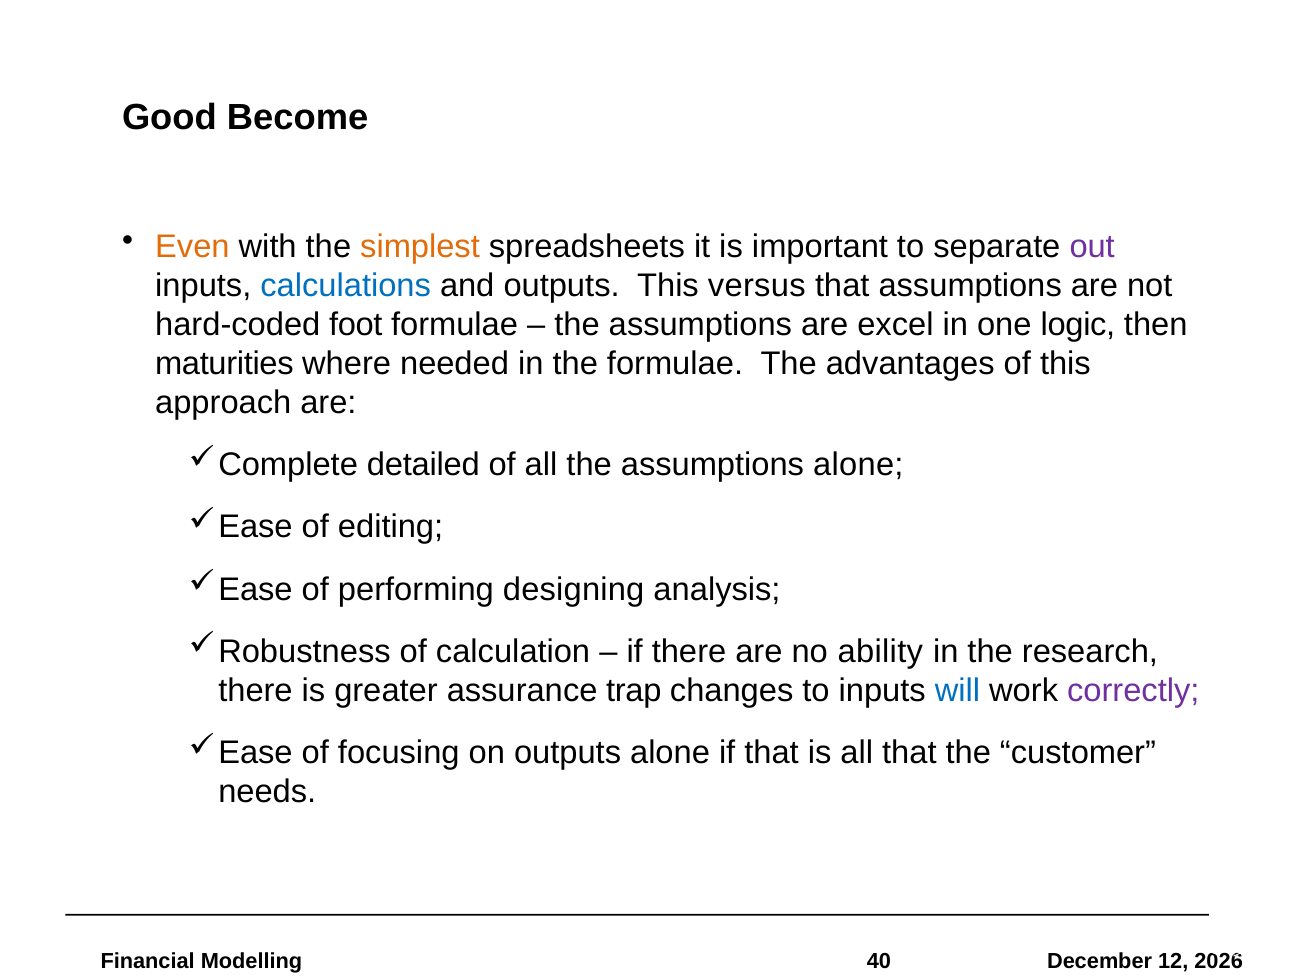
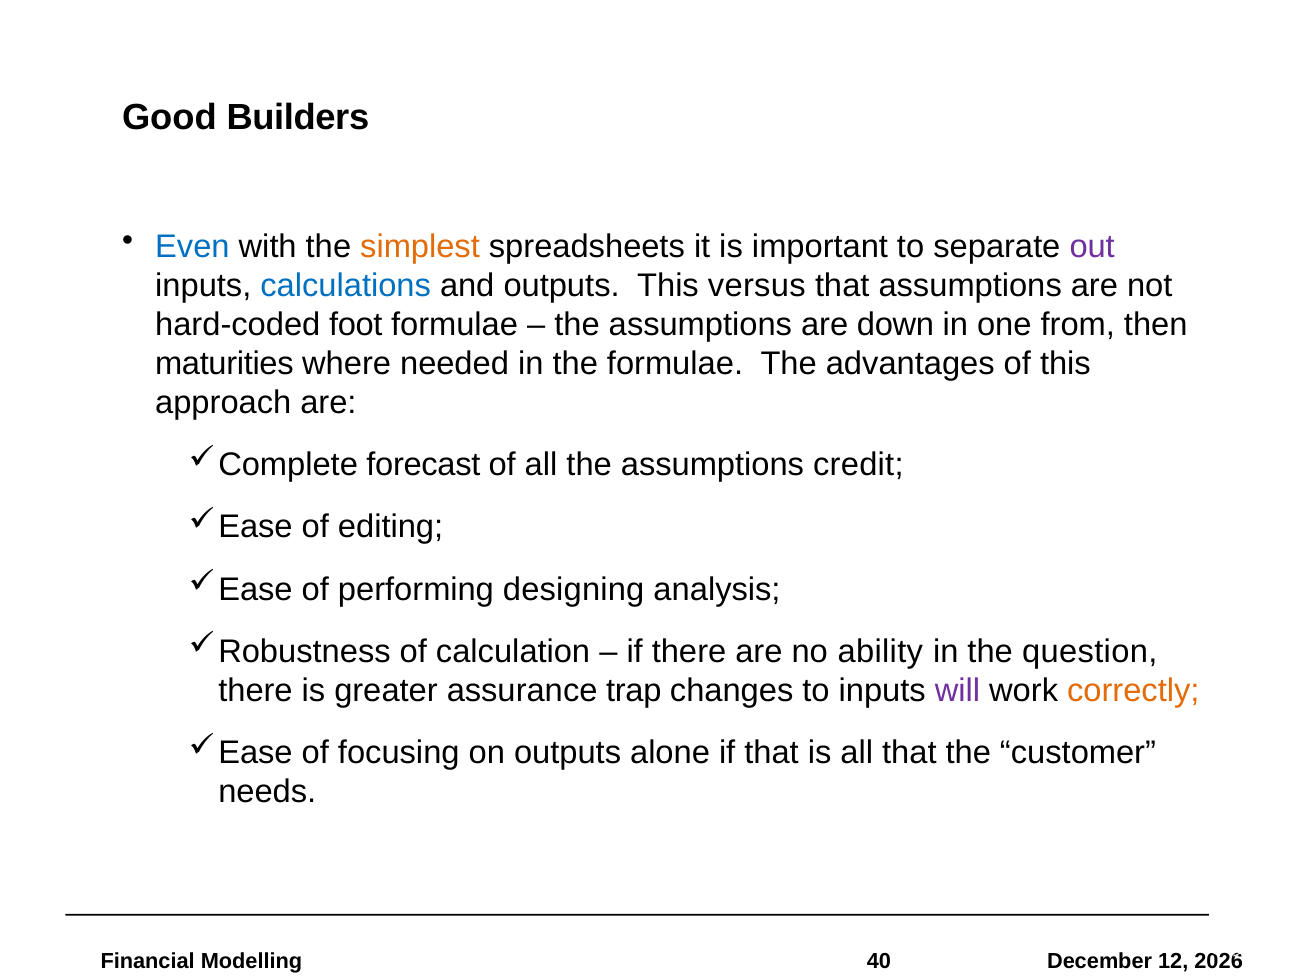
Become: Become -> Builders (298, 118)
Even colour: orange -> blue (192, 246)
excel: excel -> down (896, 325)
logic: logic -> from (1078, 325)
detailed: detailed -> forecast (423, 465)
assumptions alone: alone -> credit (858, 465)
research: research -> question (1090, 652)
will colour: blue -> purple (957, 691)
correctly colour: purple -> orange (1133, 691)
